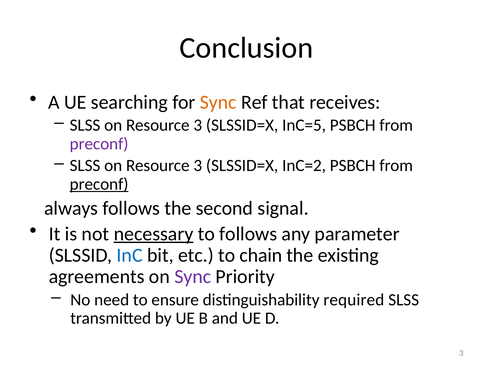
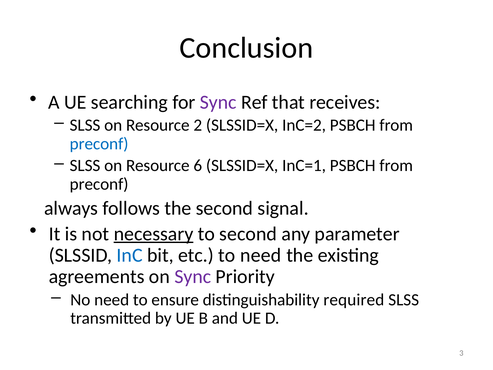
Sync colour: orange -> purple (218, 102)
3: 3 -> 2 (198, 125)
InC=5: InC=5 -> InC=2 (304, 125)
preconf colour: purple -> blue (99, 144)
3: 3 -> 6 (198, 166)
InC=2: InC=2 -> InC=1 (304, 166)
preconf underline: present -> none (99, 184)
to follows: follows -> second (248, 234)
to chain: chain -> need (261, 255)
